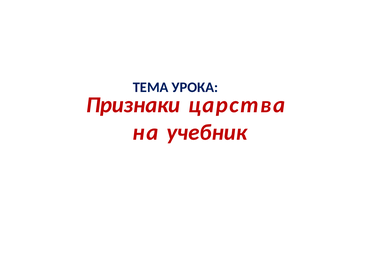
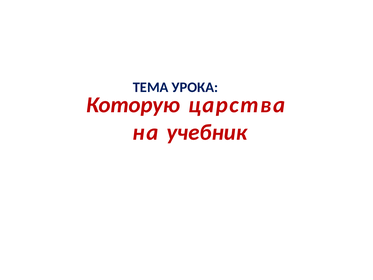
Признаки: Признаки -> Которую (133, 105)
